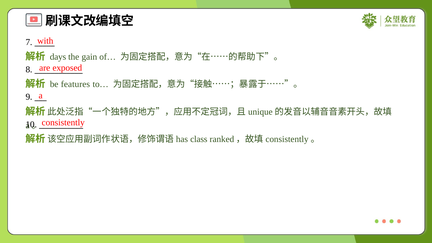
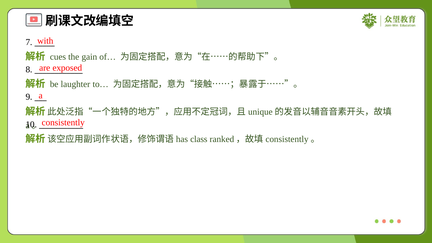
days: days -> cues (58, 57)
features: features -> laughter (75, 84)
